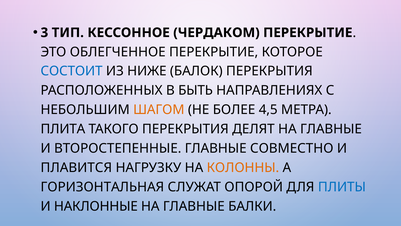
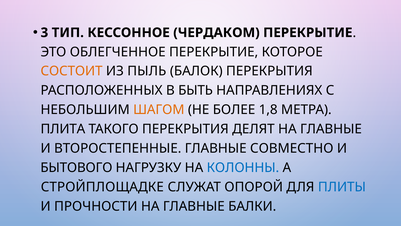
СОСТОИТ colour: blue -> orange (72, 71)
НИЖЕ: НИЖЕ -> ПЫЛЬ (147, 71)
4,5: 4,5 -> 1,8 (268, 110)
ПЛАВИТСЯ: ПЛАВИТСЯ -> БЫТОВОГО (76, 167)
КОЛОННЫ colour: orange -> blue (243, 167)
ГОРИЗОНТАЛЬНАЯ: ГОРИЗОНТАЛЬНАЯ -> СТРОЙПЛОЩАДКЕ (102, 187)
НАКЛОННЫЕ: НАКЛОННЫЕ -> ПРОЧНОСТИ (96, 206)
